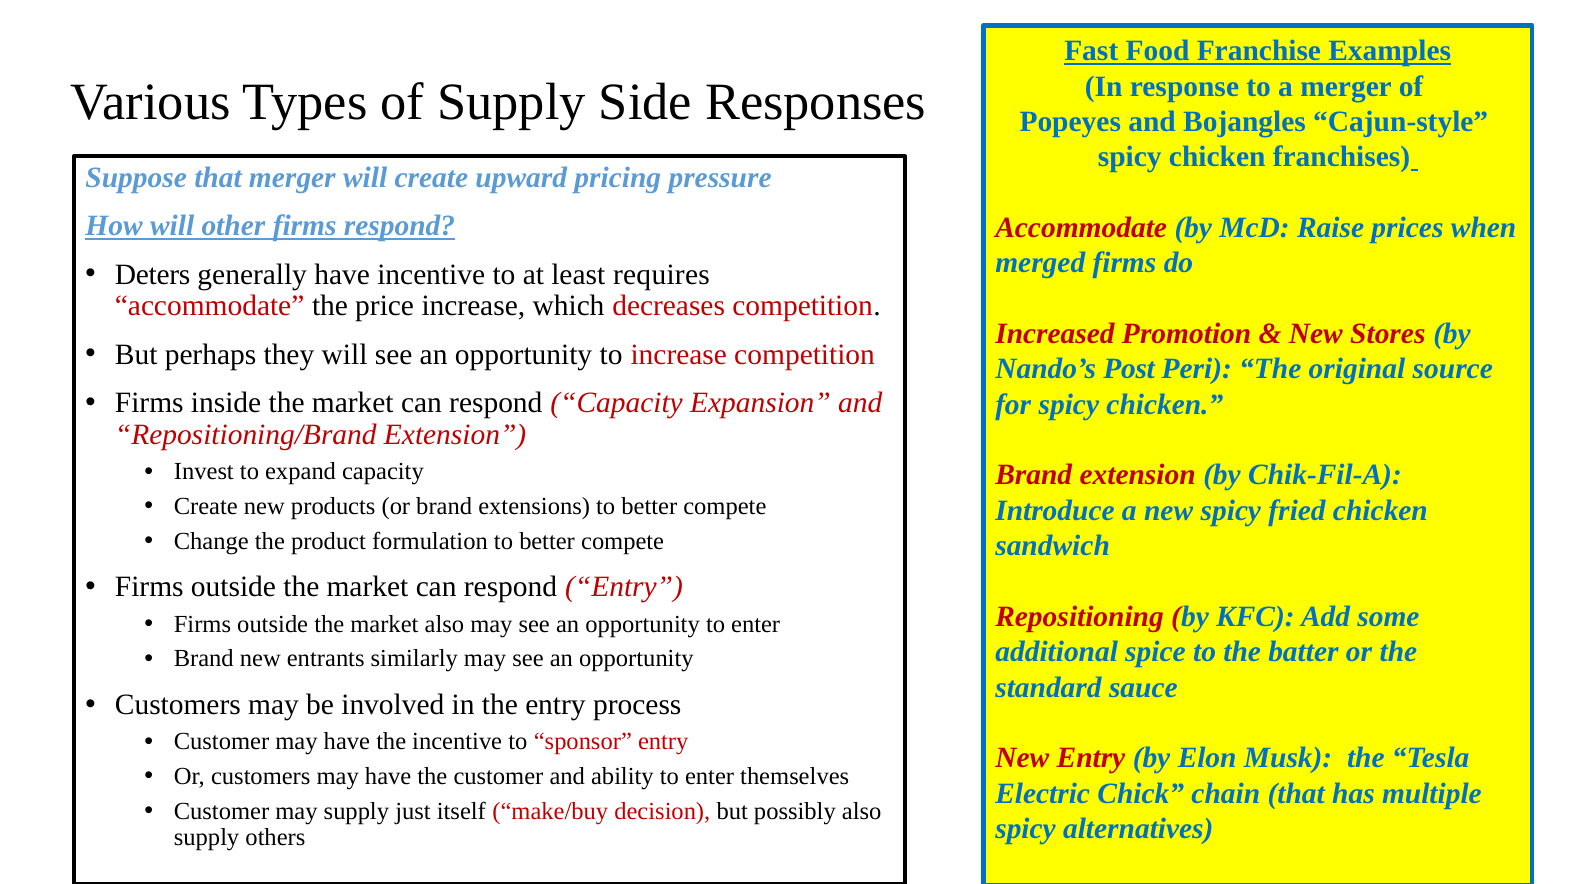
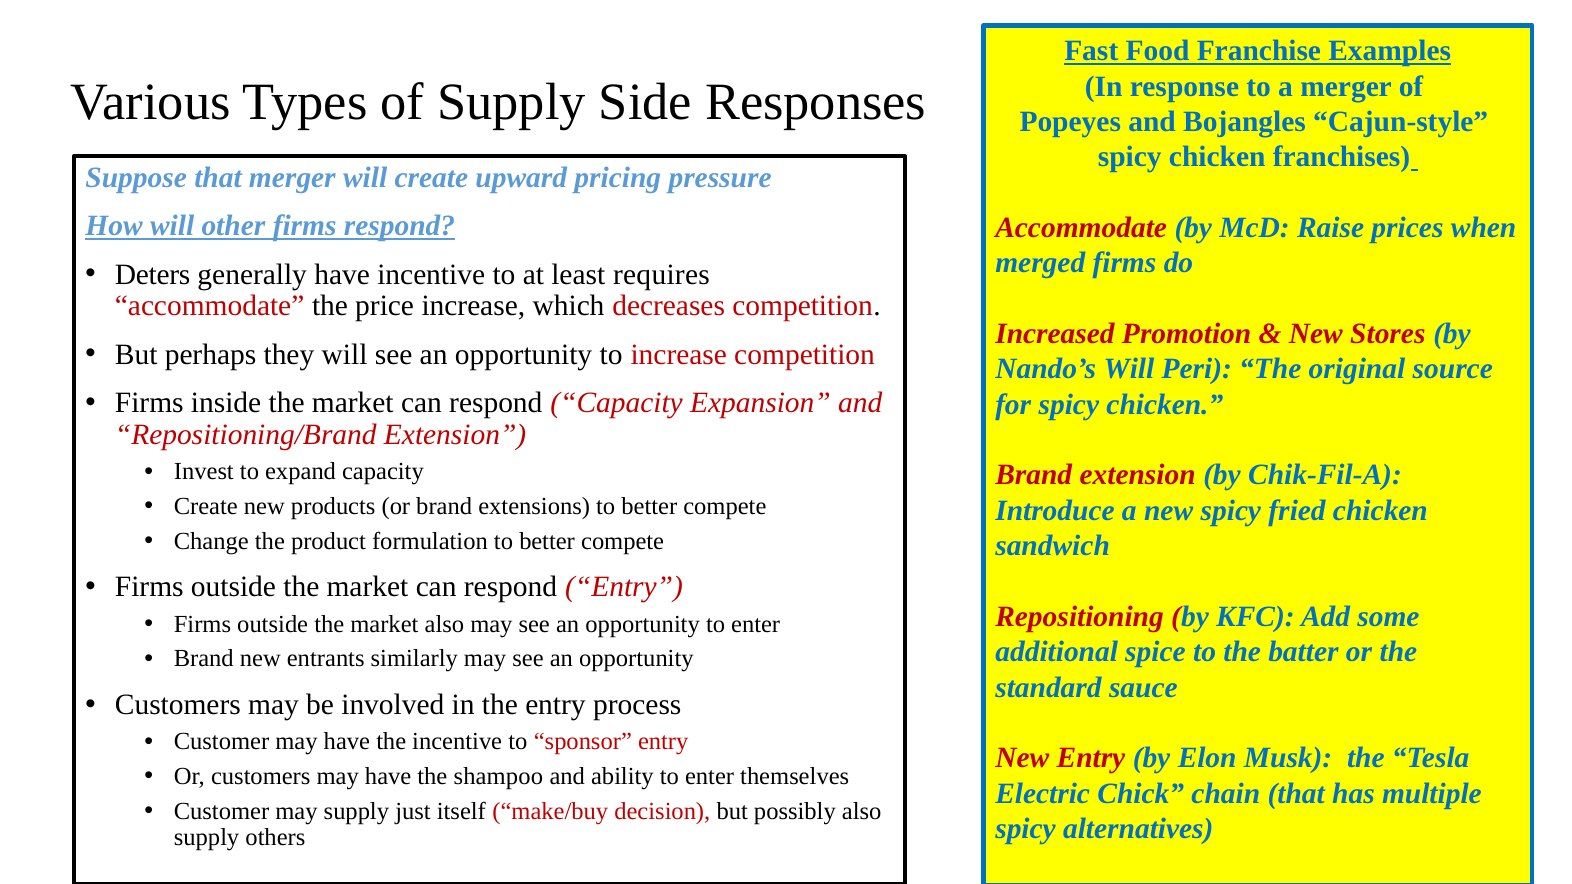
Nando’s Post: Post -> Will (1129, 369)
the customer: customer -> shampoo (498, 777)
